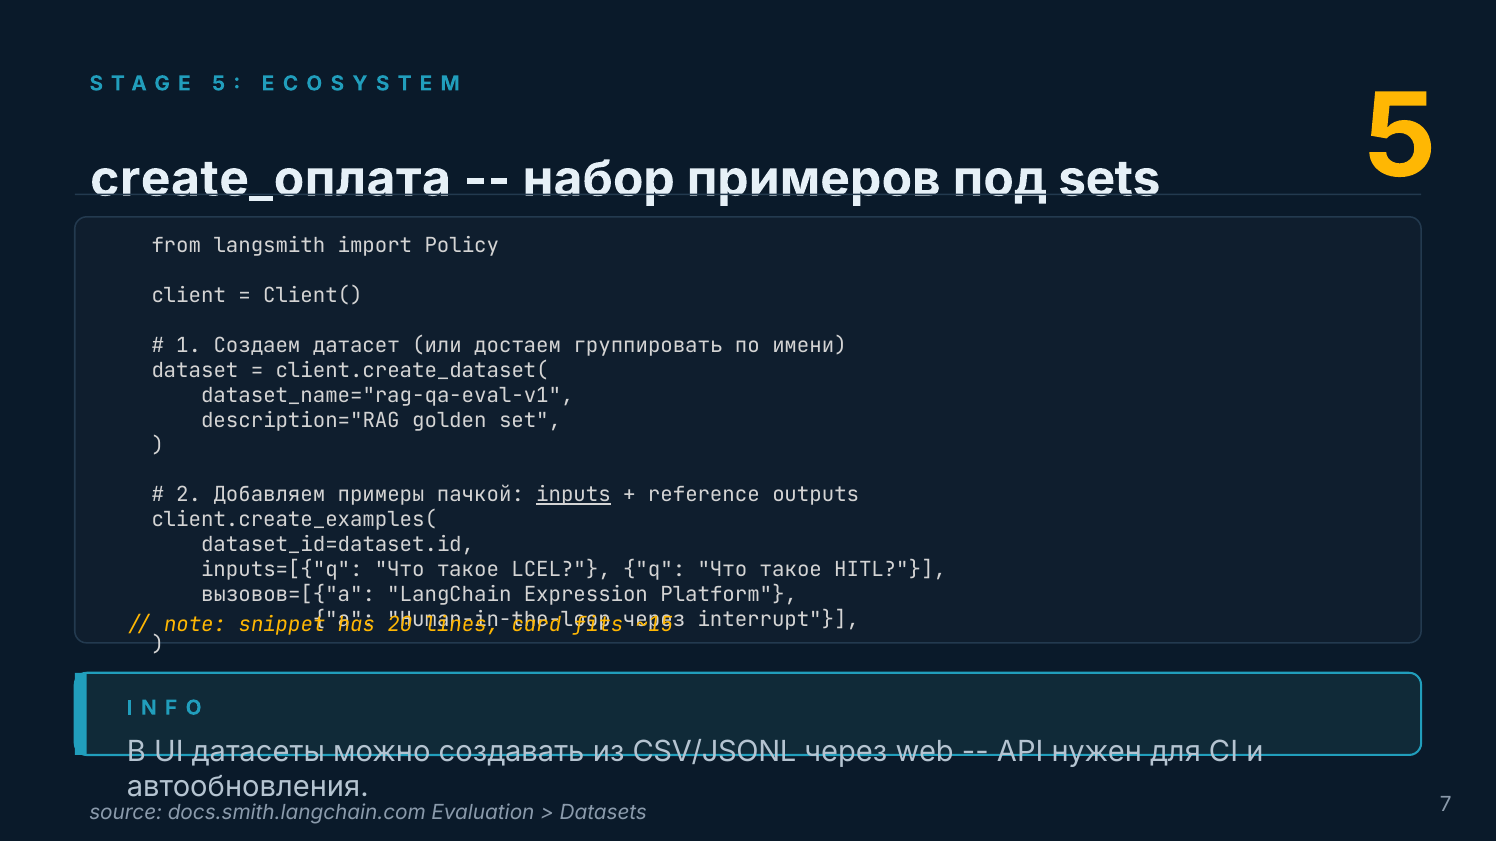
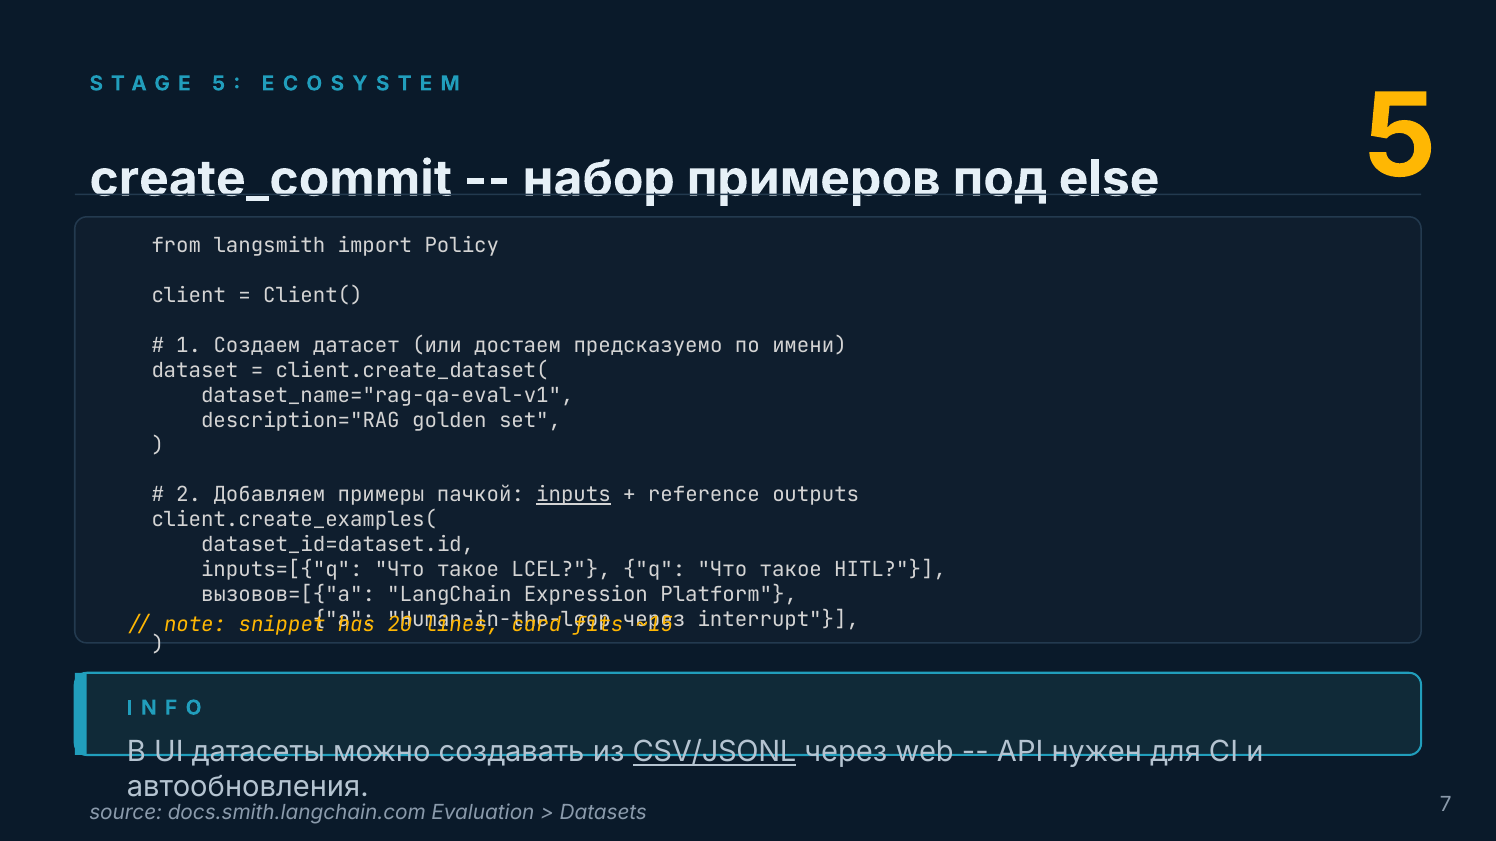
create_оплата: create_оплата -> create_commit (271, 179)
sets: sets -> else (1109, 179)
группировать: группировать -> предсказуемо (648, 346)
CSV/JSONL underline: none -> present (714, 753)
